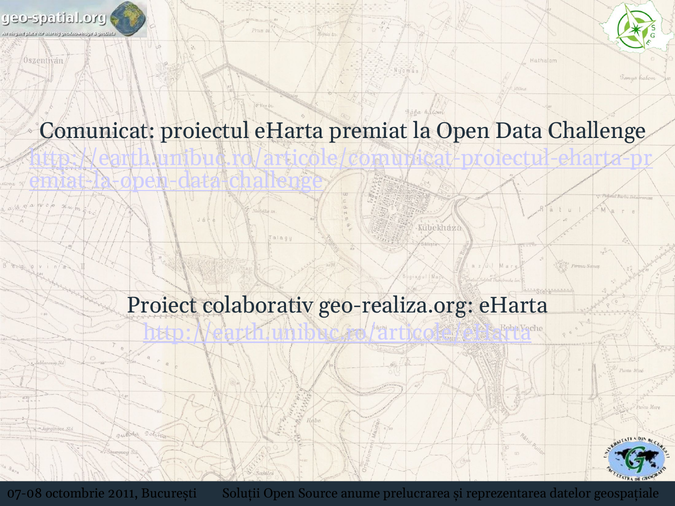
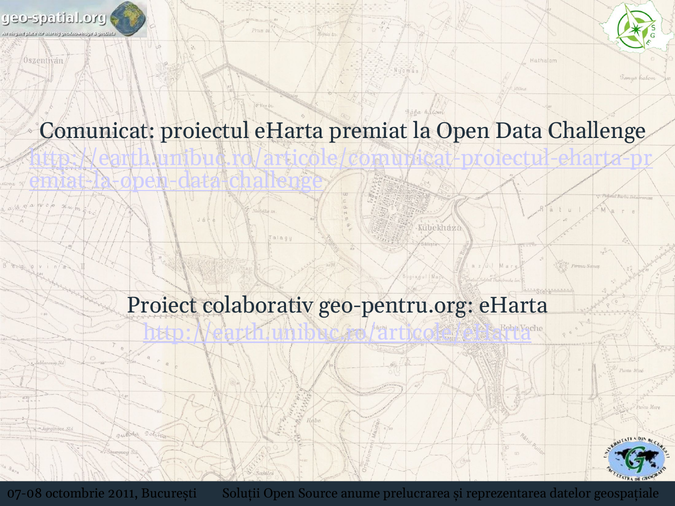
geo-realiza.org: geo-realiza.org -> geo-pentru.org (396, 305)
